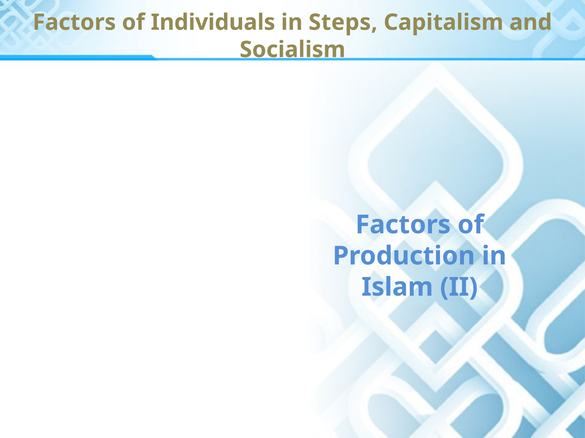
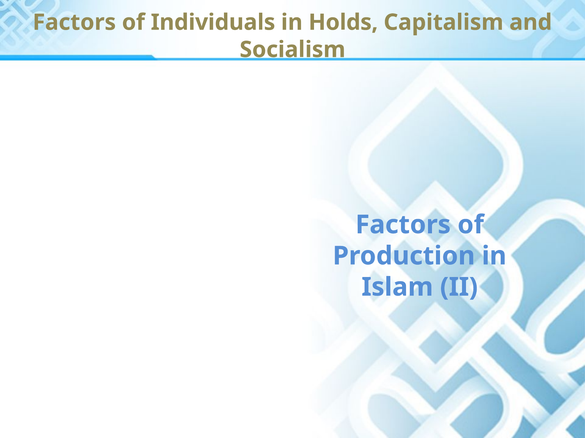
Steps: Steps -> Holds (343, 22)
